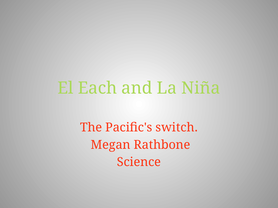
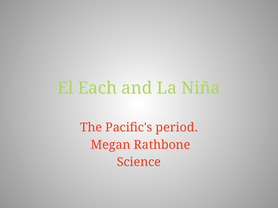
switch: switch -> period (177, 128)
